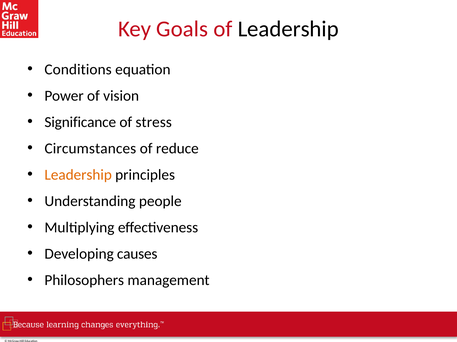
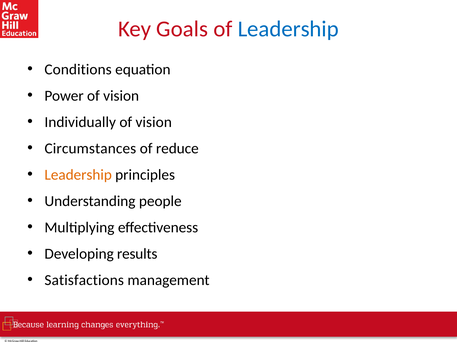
Leadership colour: black -> blue (288, 29)
Significance: Significance -> Individually (80, 122)
stress: stress -> vision (154, 122)
causes: causes -> results (137, 254)
Philosophers: Philosophers -> Satisfactions (84, 281)
